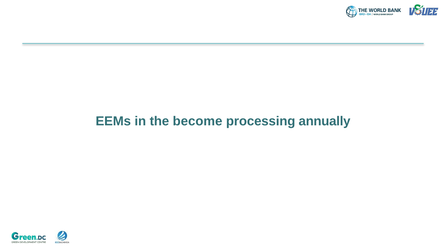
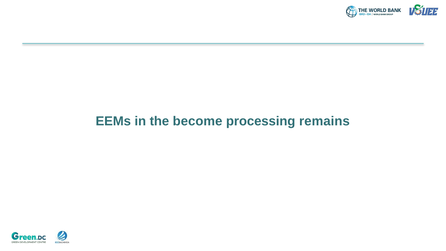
annually: annually -> remains (324, 121)
